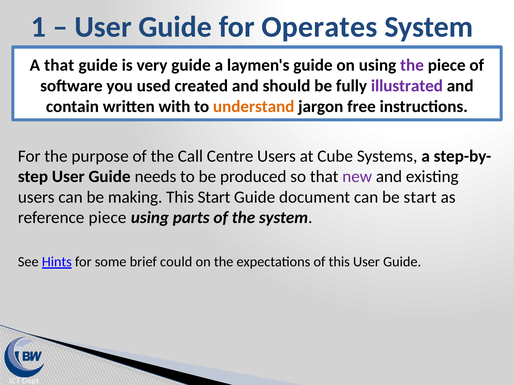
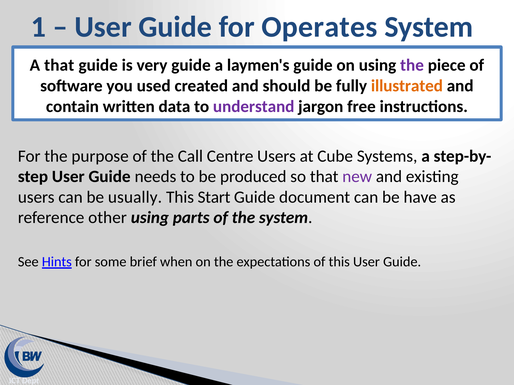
illustrated colour: purple -> orange (407, 86)
with: with -> data (174, 107)
understand colour: orange -> purple (254, 107)
making: making -> usually (135, 197)
be start: start -> have (420, 197)
reference piece: piece -> other (108, 218)
could: could -> when (176, 262)
